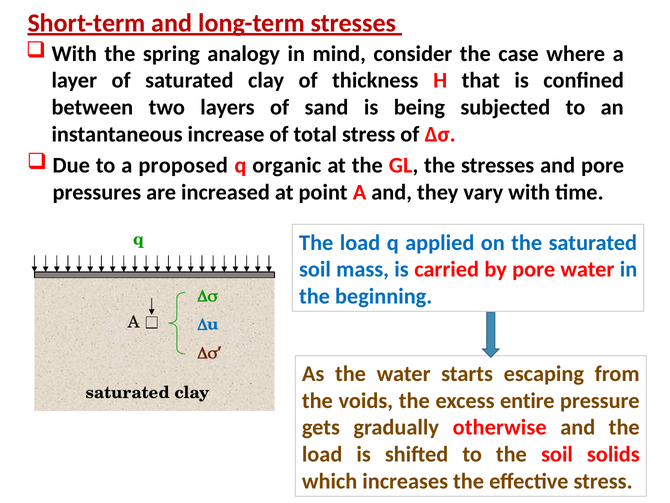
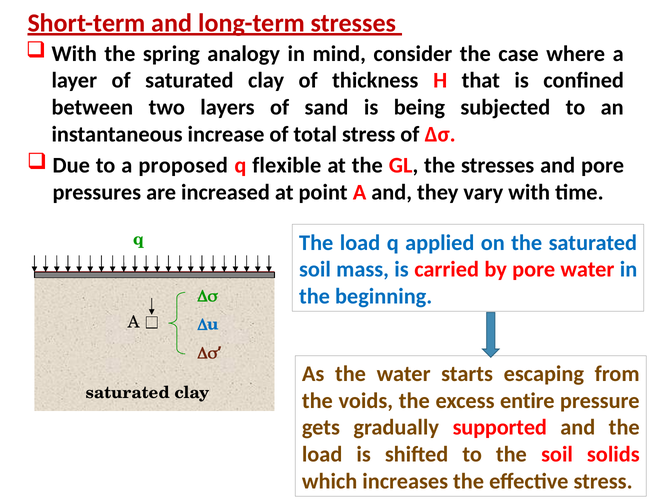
organic: organic -> flexible (287, 165)
otherwise: otherwise -> supported (500, 427)
